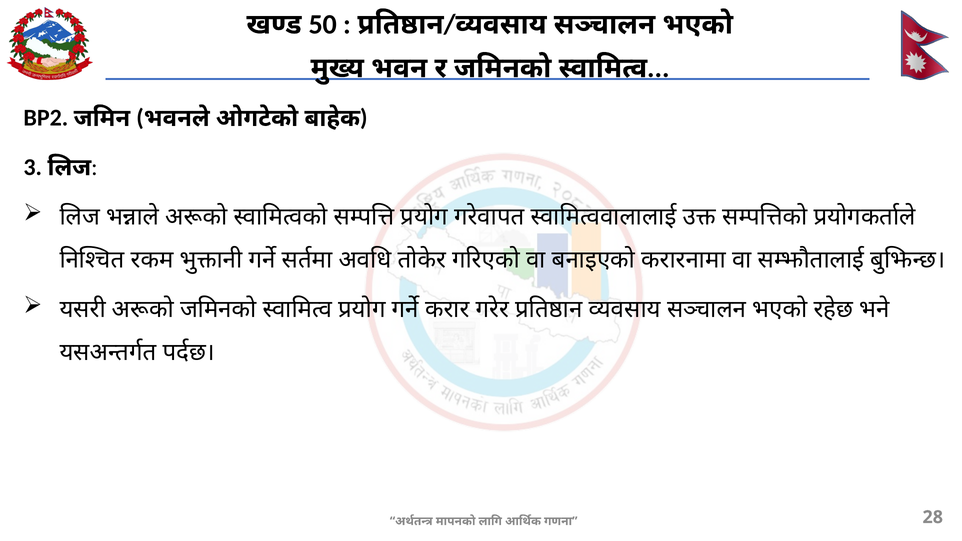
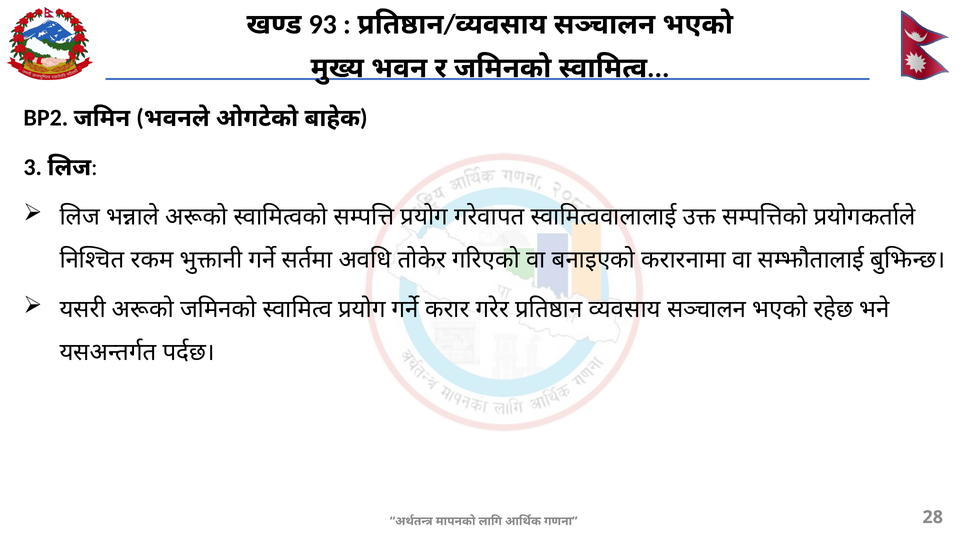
50: 50 -> 93 (323, 24)
